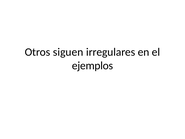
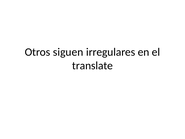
ejemplos: ejemplos -> translate (92, 66)
